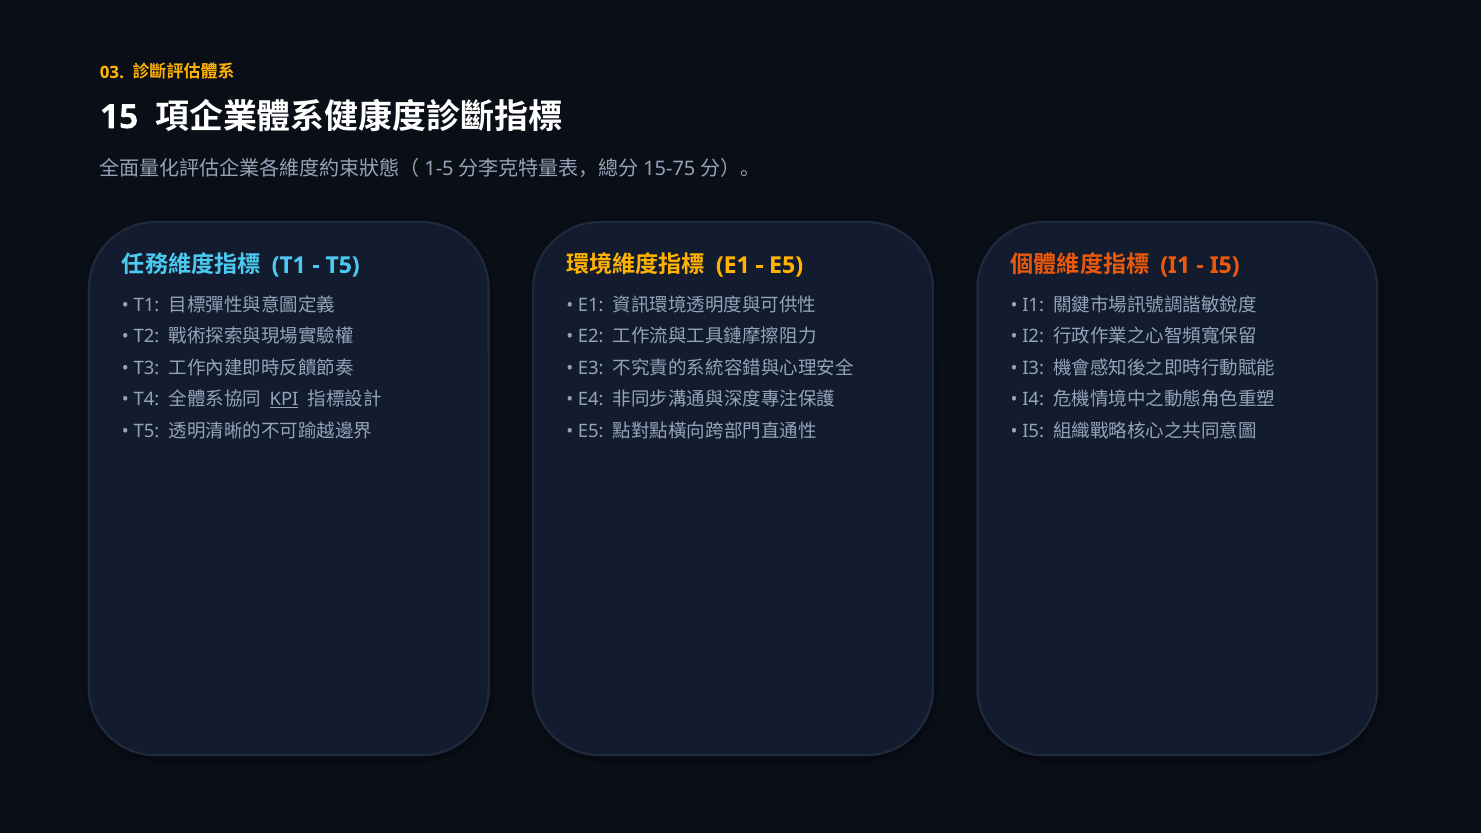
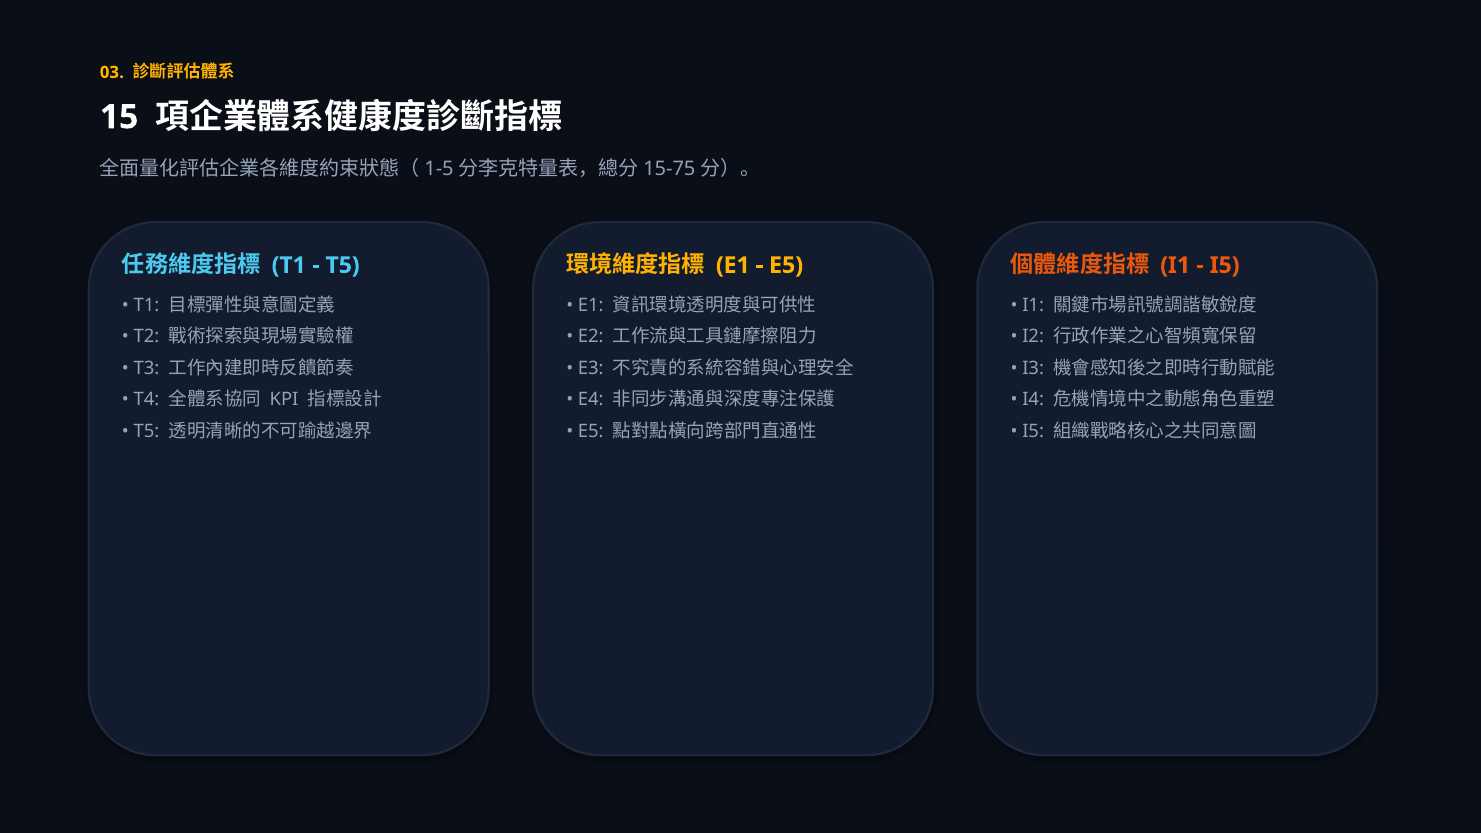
KPI underline: present -> none (284, 400)
